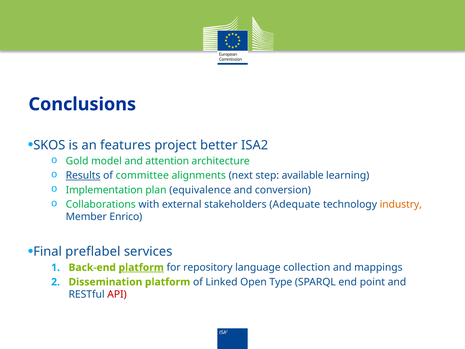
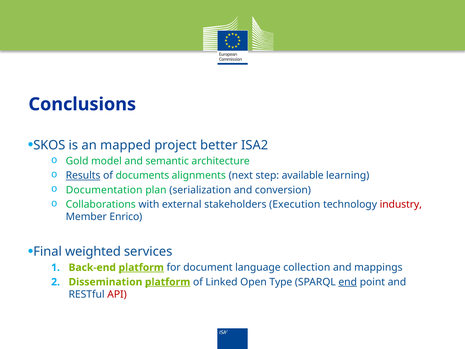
features: features -> mapped (126, 145)
attention: attention -> semantic (167, 161)
committee: committee -> documents (142, 175)
Implementation: Implementation -> Documentation (104, 190)
equivalence: equivalence -> serialization (200, 190)
Adequate: Adequate -> Execution (295, 204)
industry colour: orange -> red (401, 204)
preflabel: preflabel -> weighted (93, 252)
repository: repository -> document (208, 267)
platform underline: none -> present (168, 282)
end underline: none -> present (348, 282)
